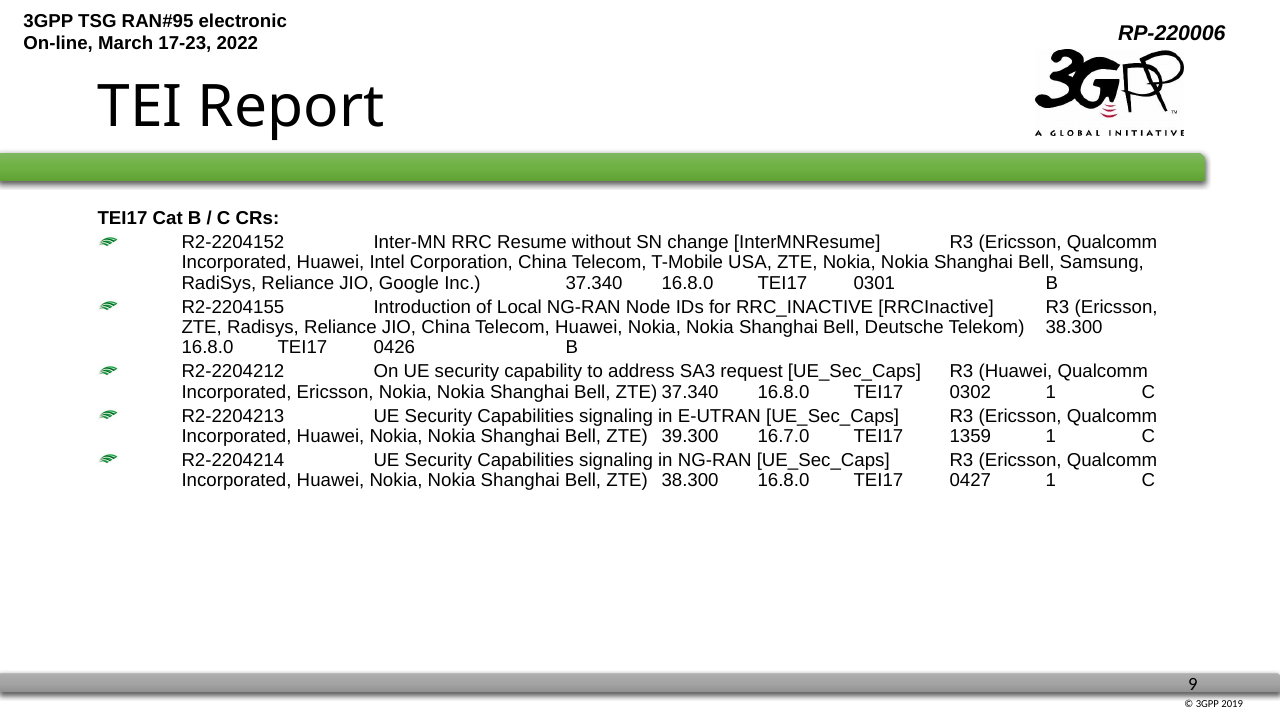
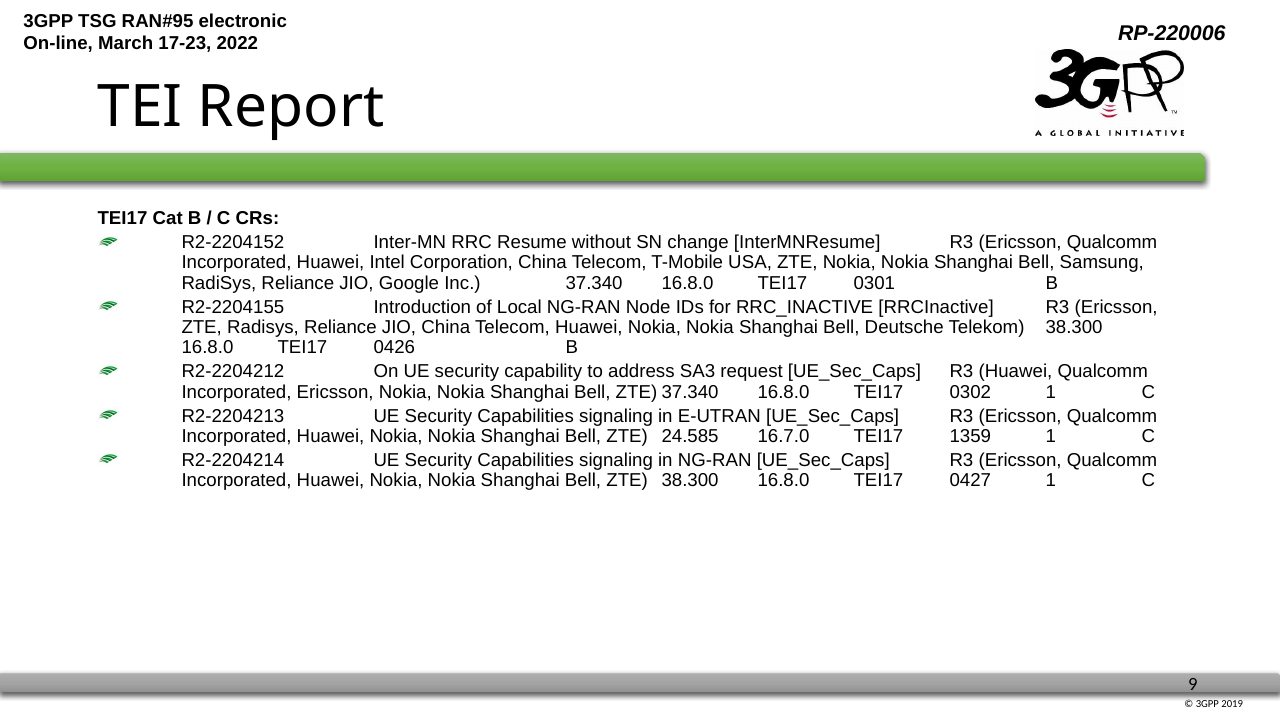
39.300: 39.300 -> 24.585 (690, 436)
